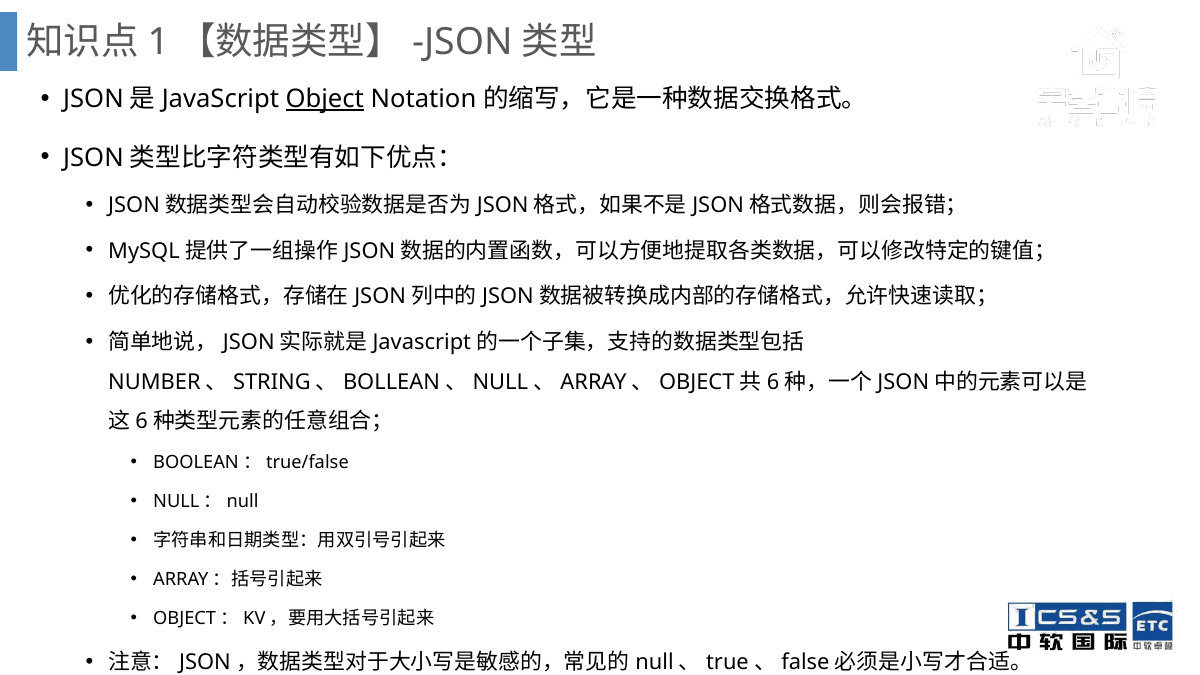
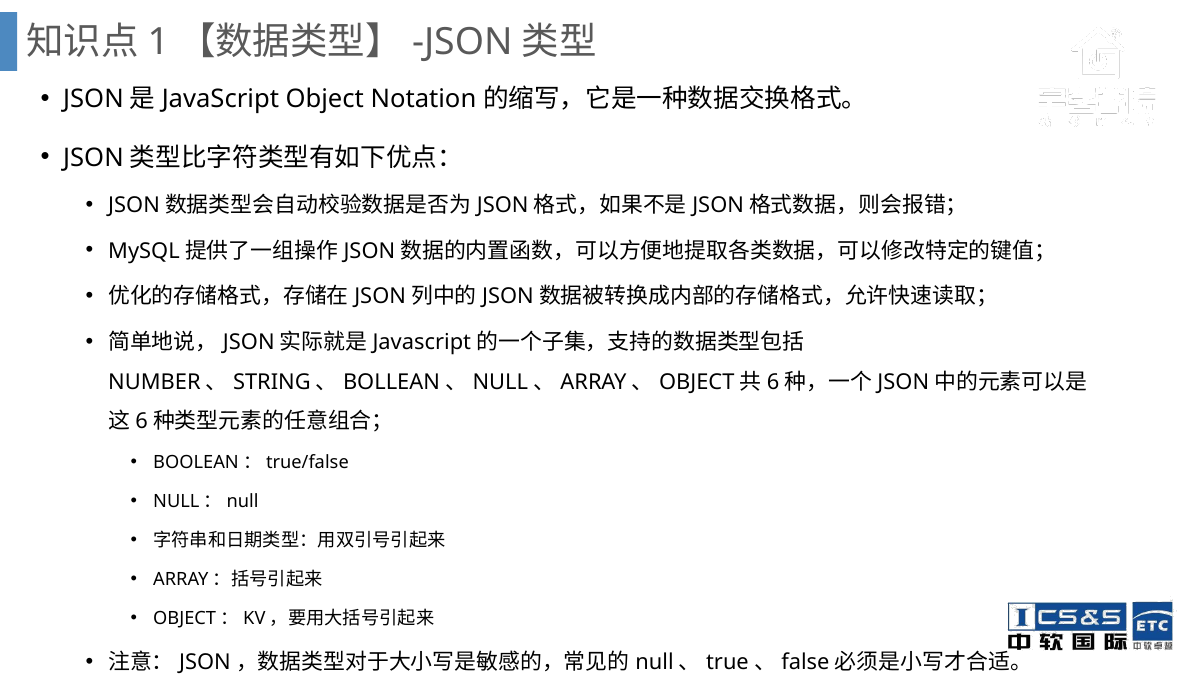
Object underline: present -> none (325, 99)
